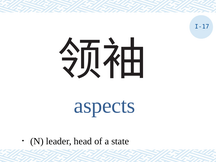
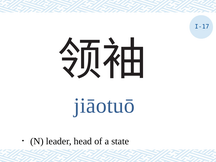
aspects: aspects -> jiāotuō (104, 106)
